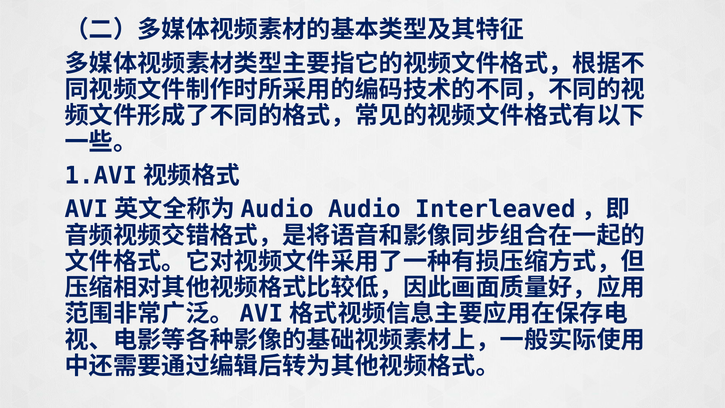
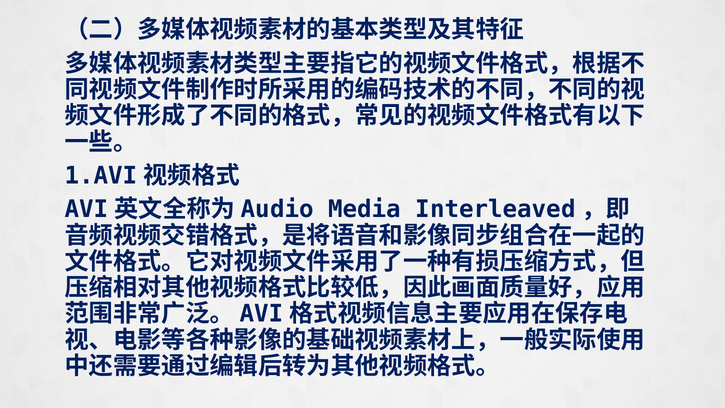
Audio: Audio -> Media (365, 209)
